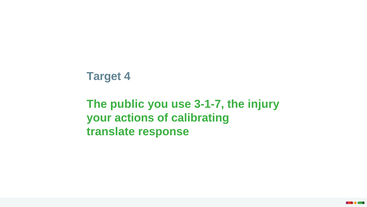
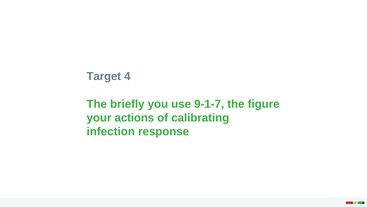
public: public -> briefly (127, 104)
3-1-7: 3-1-7 -> 9-1-7 (209, 104)
injury: injury -> figure (264, 104)
translate: translate -> infection (111, 131)
